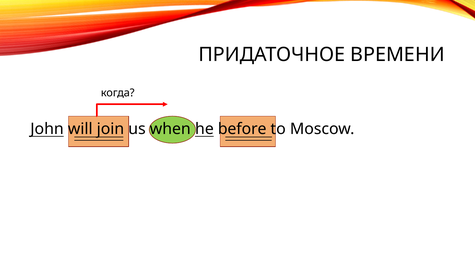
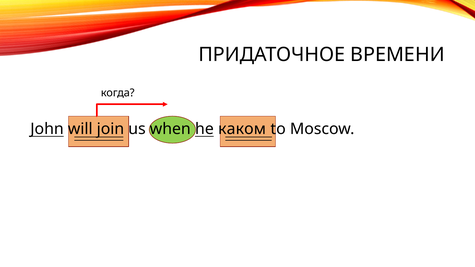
before: before -> каком (242, 129)
